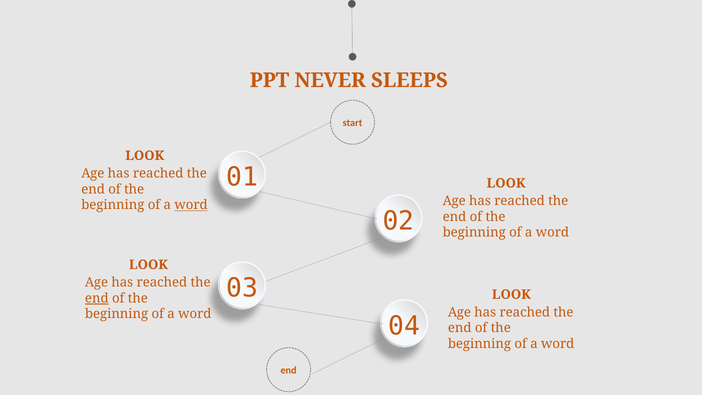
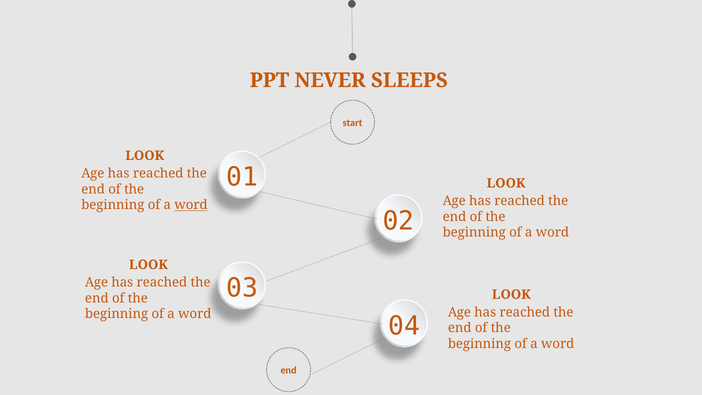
end underline: present -> none (97, 298)
